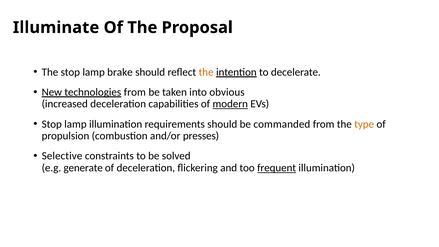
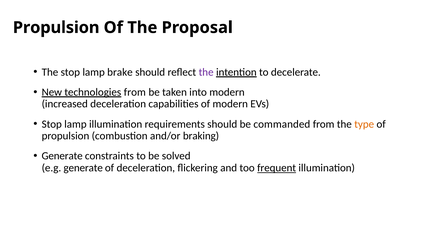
Illuminate: Illuminate -> Propulsion (56, 28)
the colour: orange -> purple (206, 72)
into obvious: obvious -> modern (227, 92)
modern underline: present -> none (230, 104)
presses: presses -> braking (201, 136)
Selective: Selective -> Generate (62, 156)
